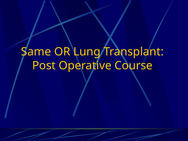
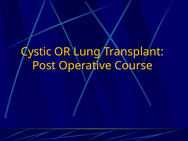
Same: Same -> Cystic (36, 52)
